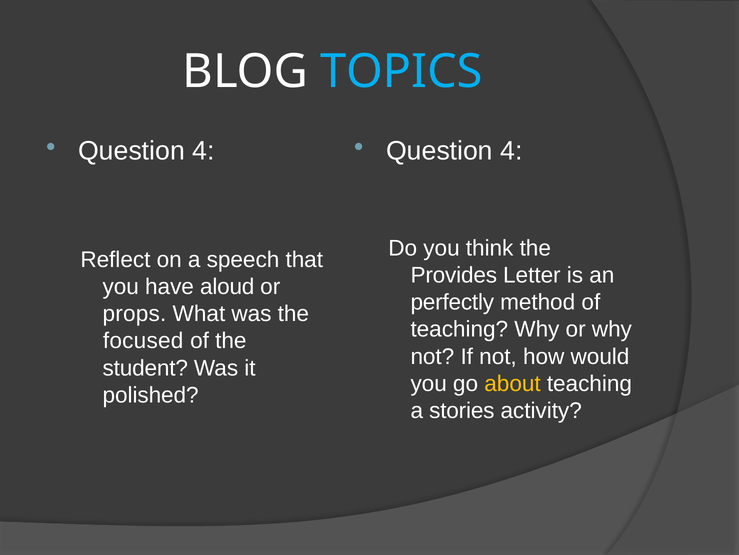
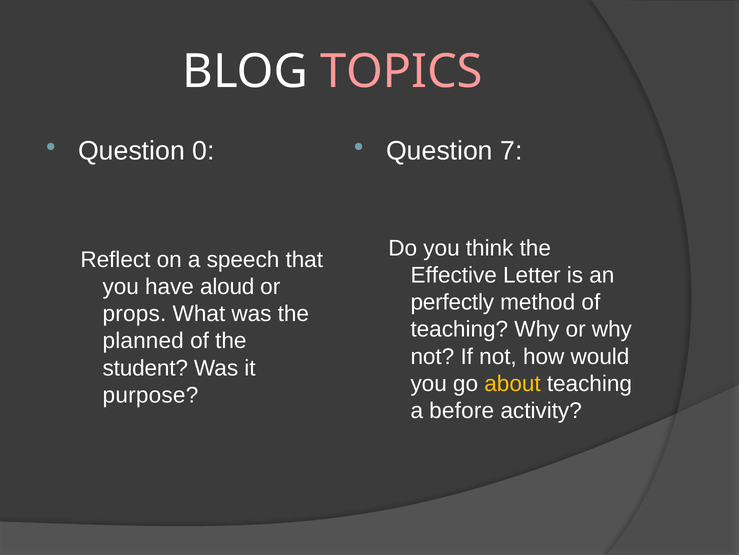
TOPICS colour: light blue -> pink (401, 72)
4: 4 -> 0 (203, 151)
4: 4 -> 7 (511, 151)
Provides: Provides -> Effective (454, 275)
focused: focused -> planned (143, 341)
polished: polished -> purpose (150, 395)
stories: stories -> before (462, 410)
